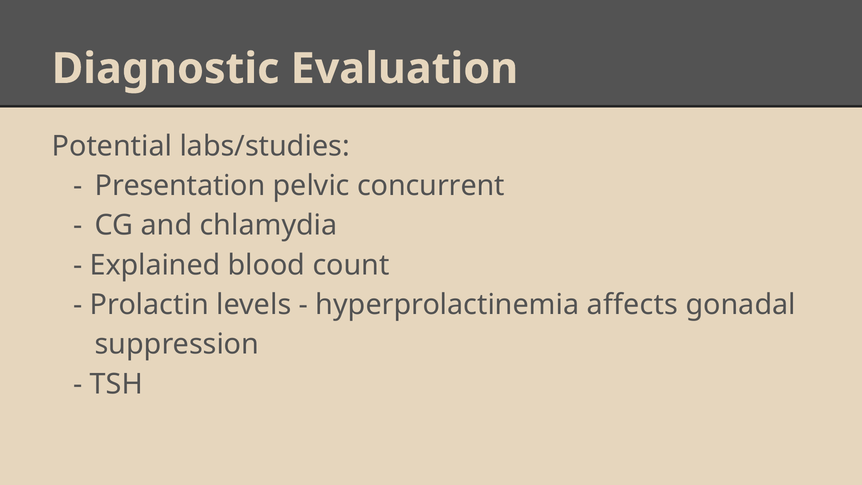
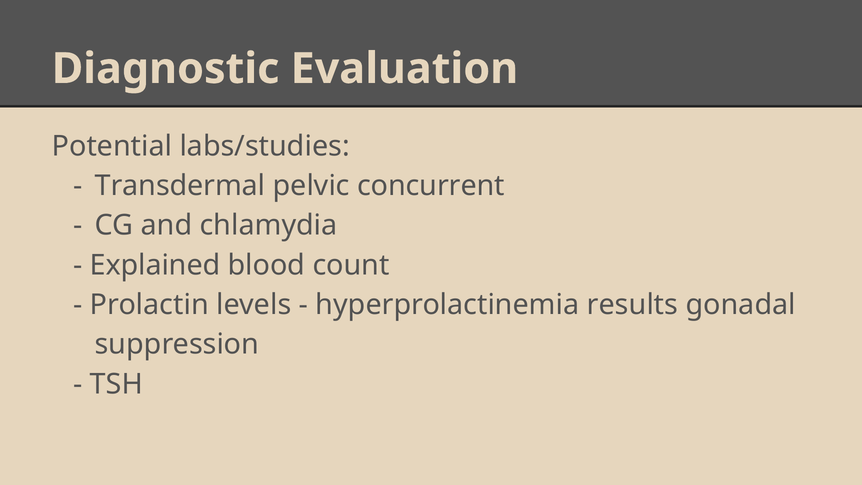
Presentation: Presentation -> Transdermal (180, 186)
affects: affects -> results (632, 305)
